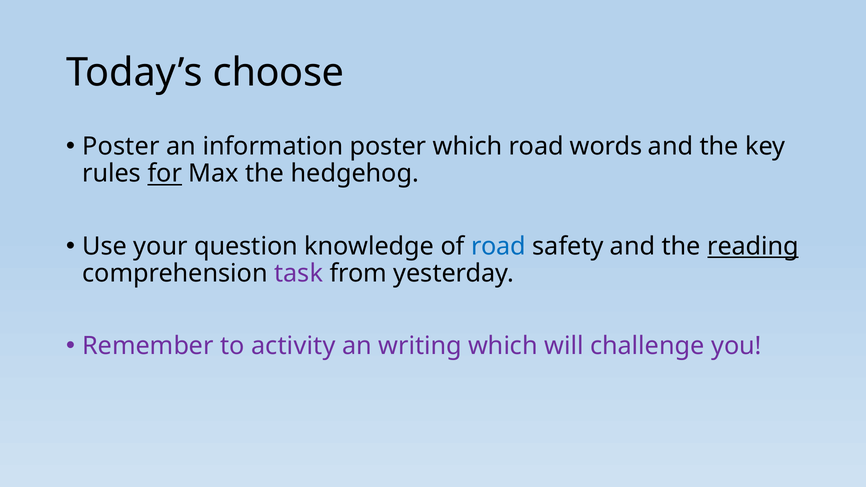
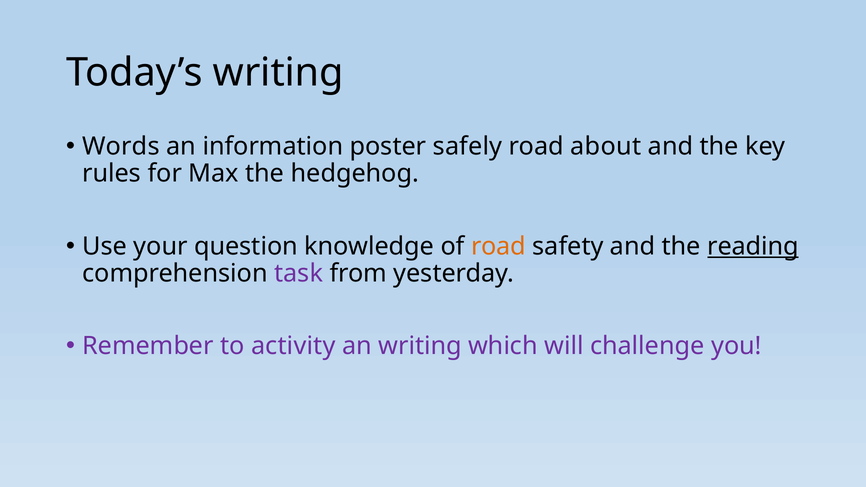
Today’s choose: choose -> writing (278, 73)
Poster: Poster -> Words (121, 146)
poster which: which -> safely (468, 146)
words: words -> about (606, 146)
for underline: present -> none (165, 174)
road colour: blue -> orange (499, 246)
